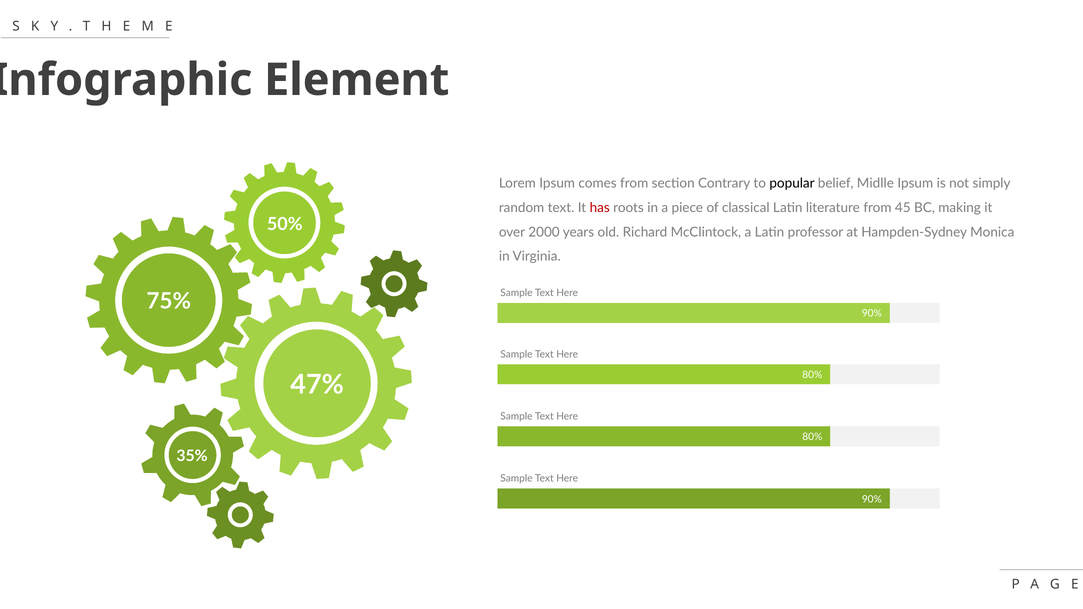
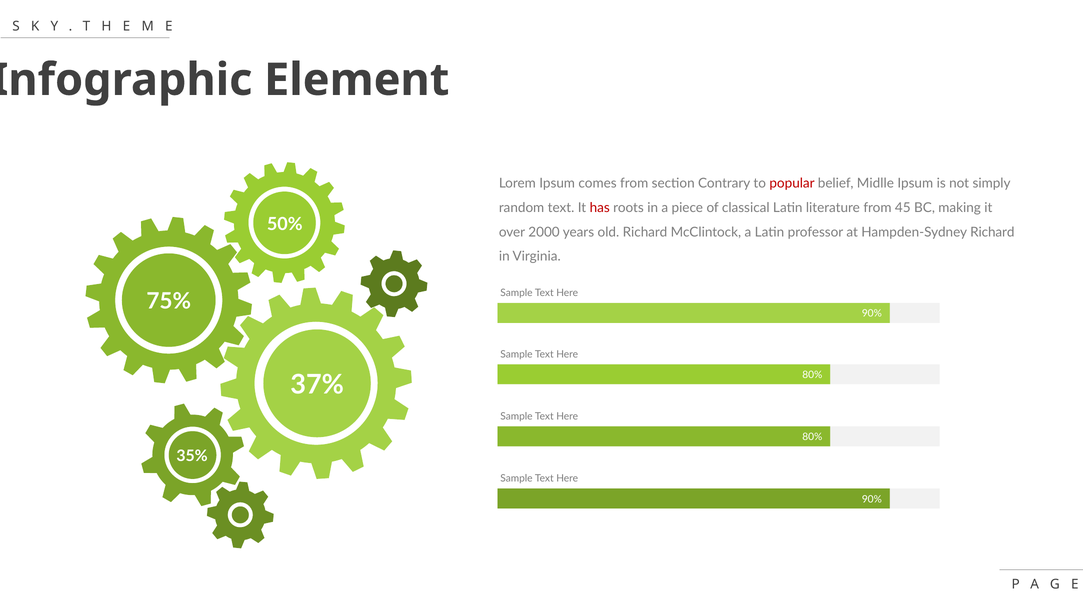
popular colour: black -> red (792, 183)
Hampden-Sydney Monica: Monica -> Richard (992, 232)
47%: 47% -> 37% (317, 385)
